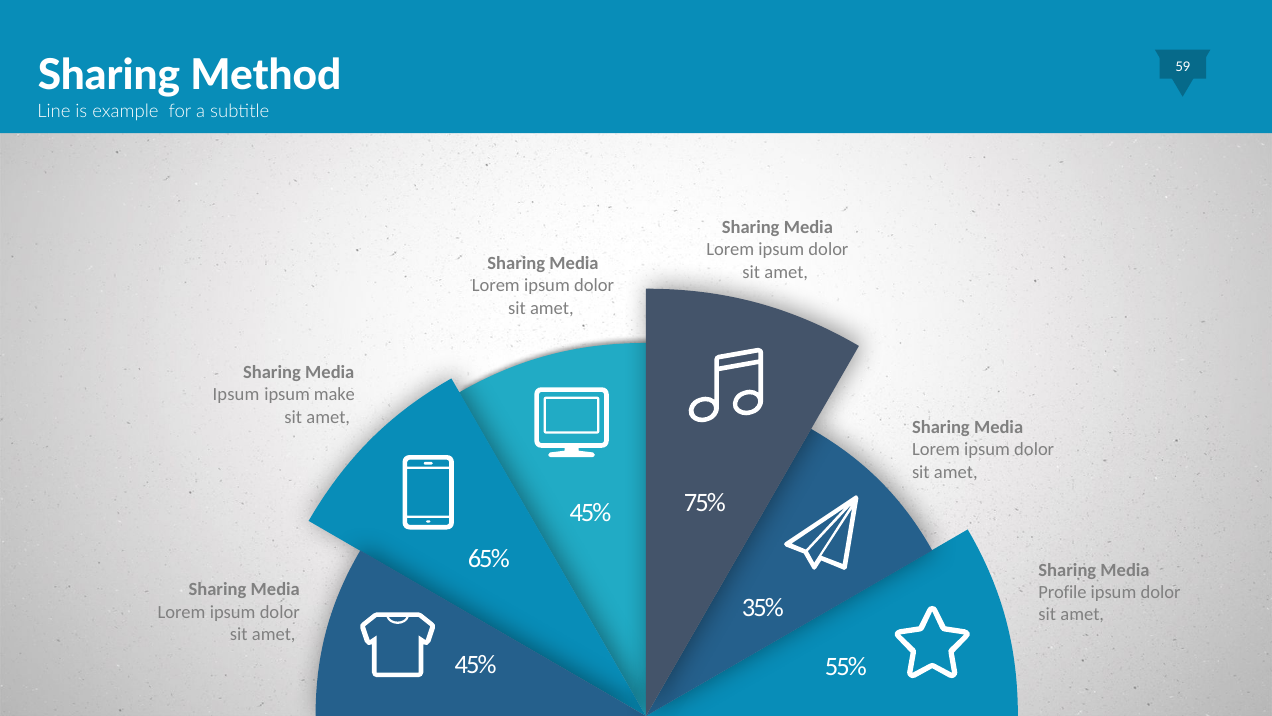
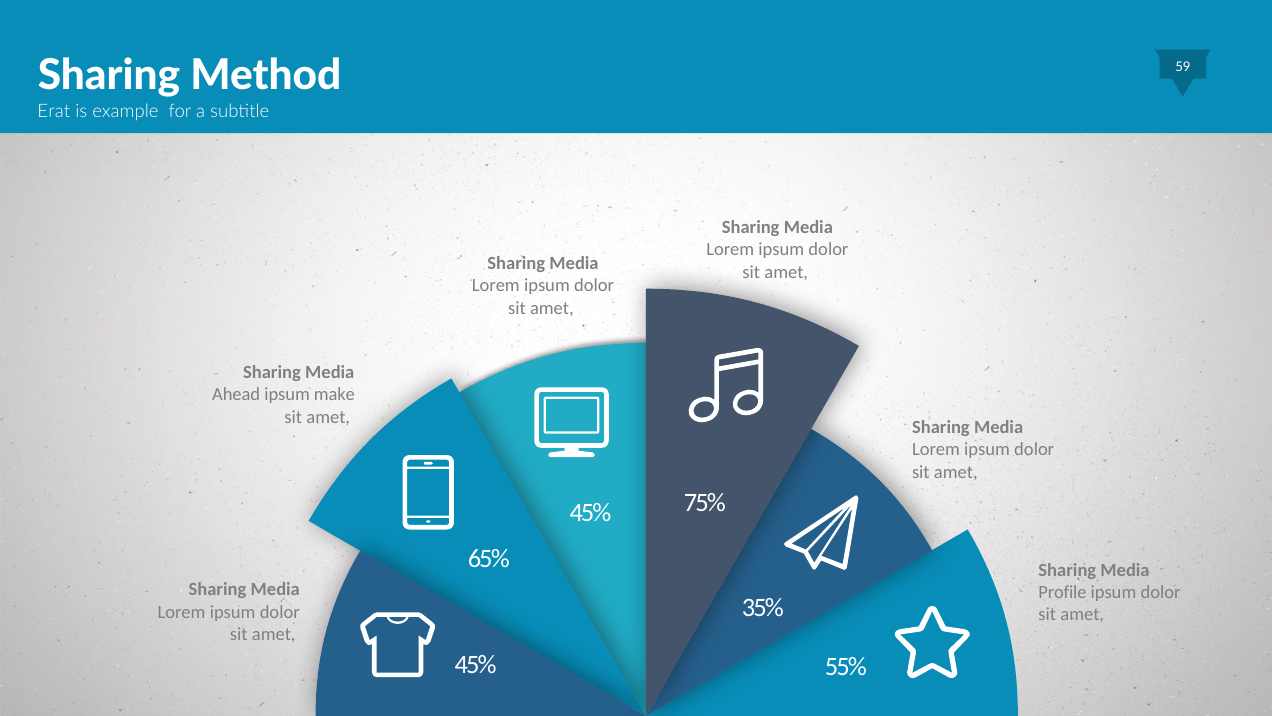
Line: Line -> Erat (54, 112)
Ipsum: Ipsum -> Ahead (236, 395)
